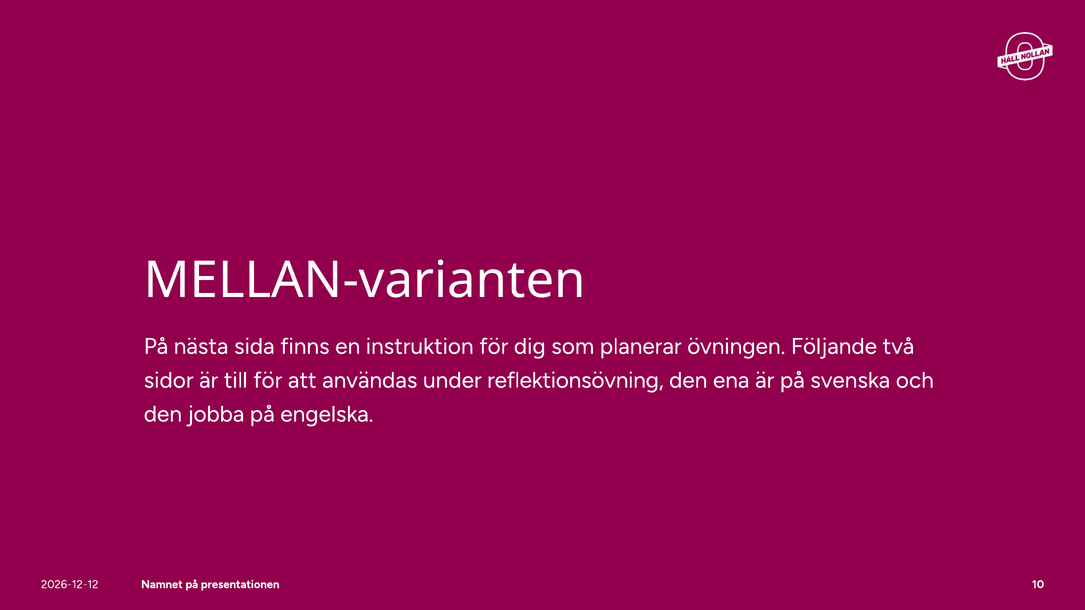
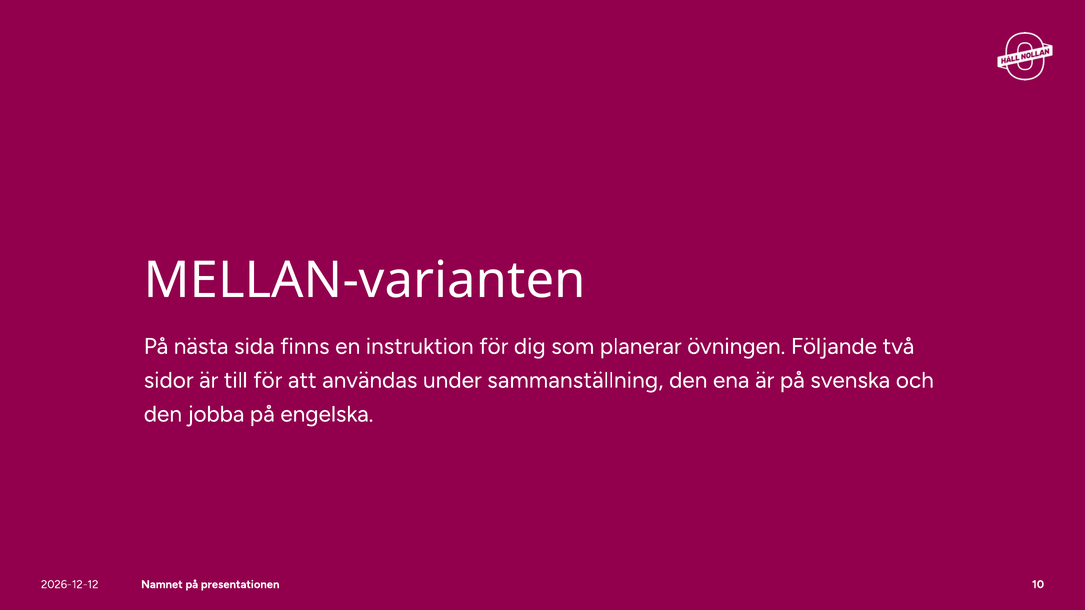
reflektionsövning: reflektionsövning -> sammanställning (575, 380)
